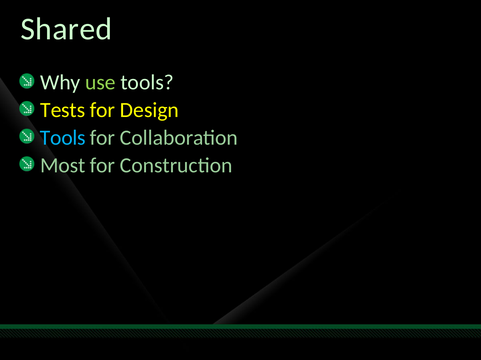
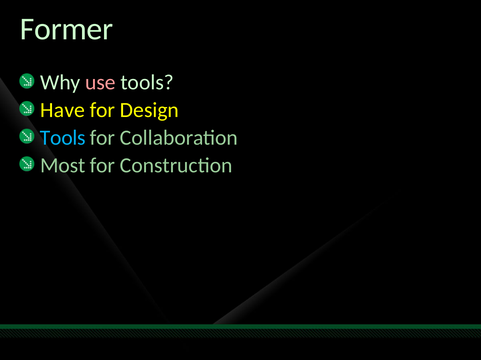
Shared: Shared -> Former (67, 29)
use colour: light green -> pink (100, 82)
Tests: Tests -> Have (63, 110)
